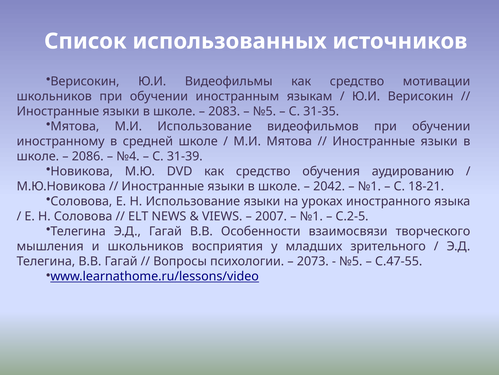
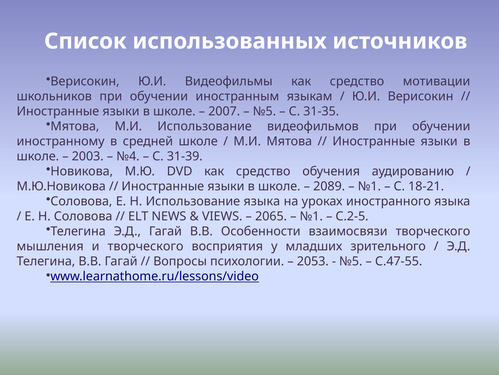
2083: 2083 -> 2007 (224, 111)
2086: 2086 -> 2003 (88, 156)
2042: 2042 -> 2089 (329, 186)
Использование языки: языки -> языка (262, 201)
2007: 2007 -> 2065 (271, 216)
и школьников: школьников -> творческого (146, 246)
2073: 2073 -> 2053 (313, 261)
